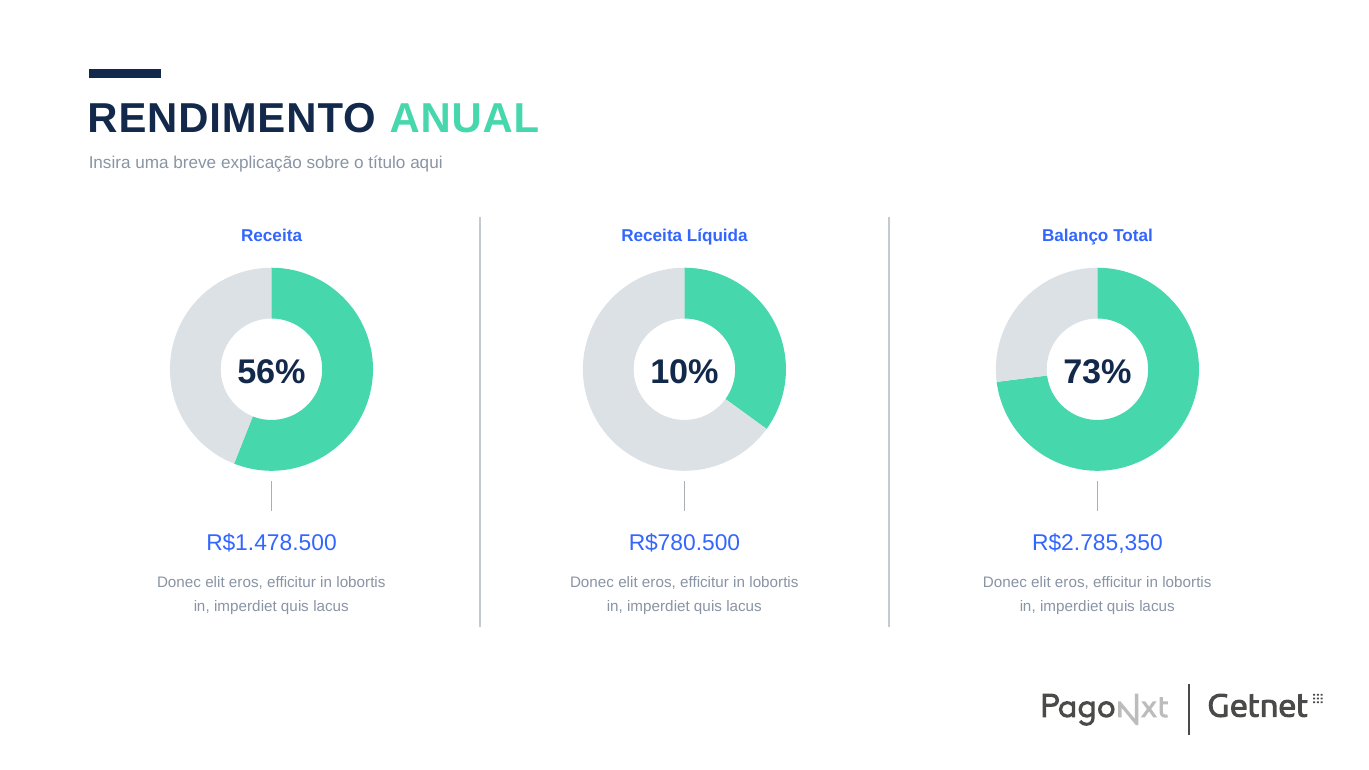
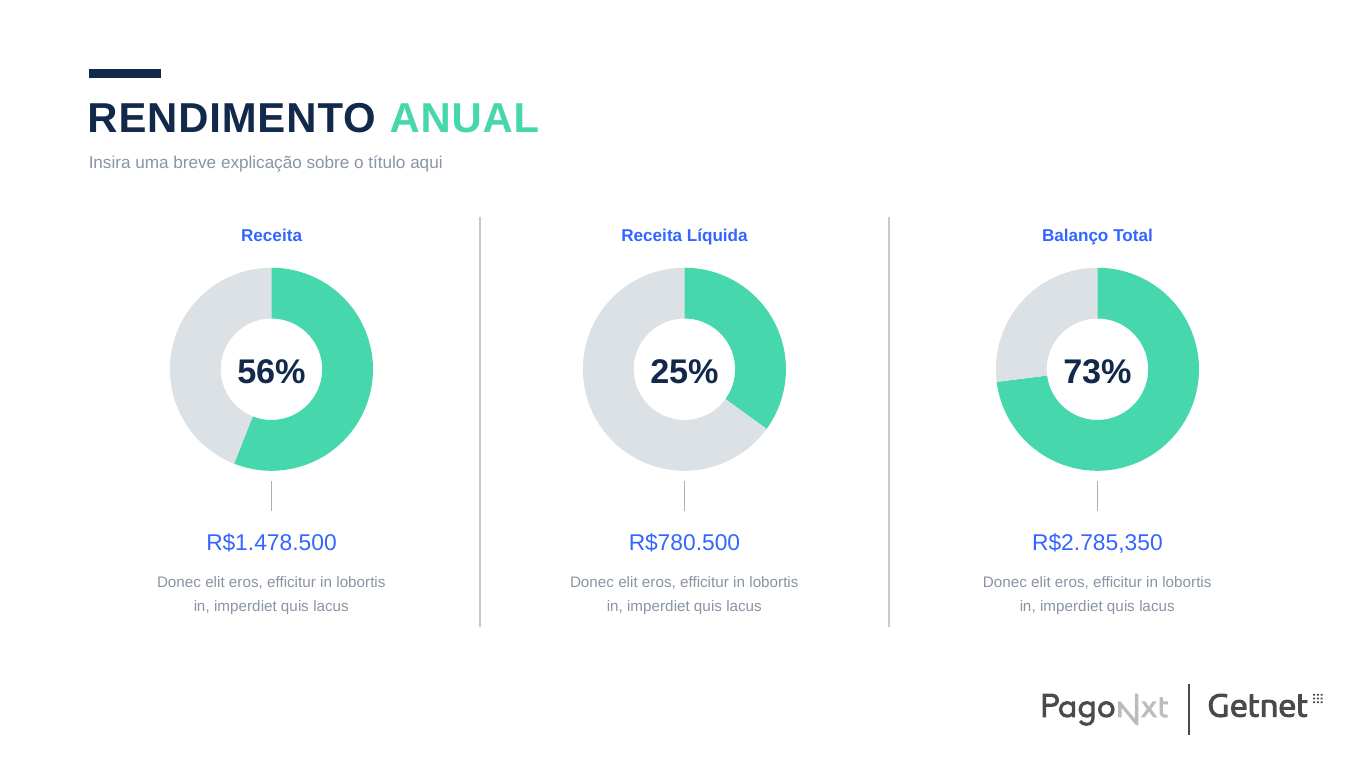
10%: 10% -> 25% (684, 372)
